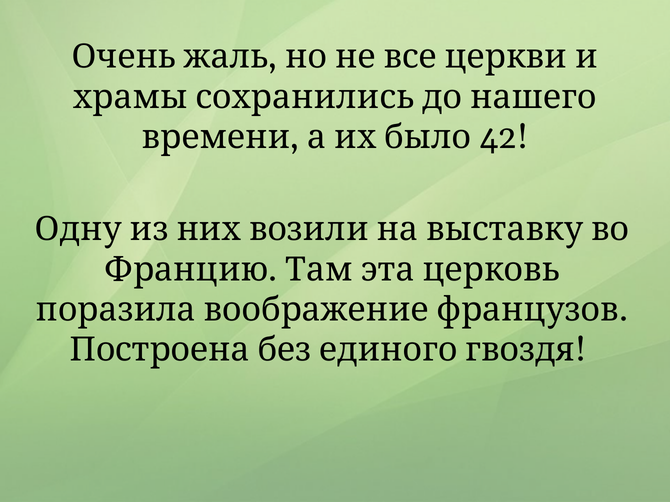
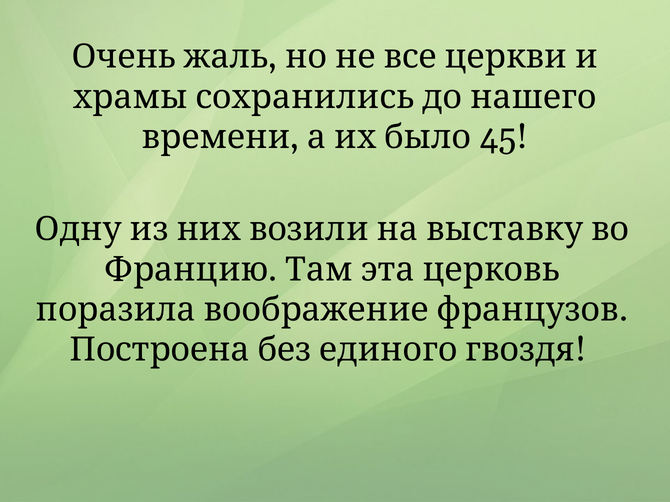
42: 42 -> 45 (504, 137)
